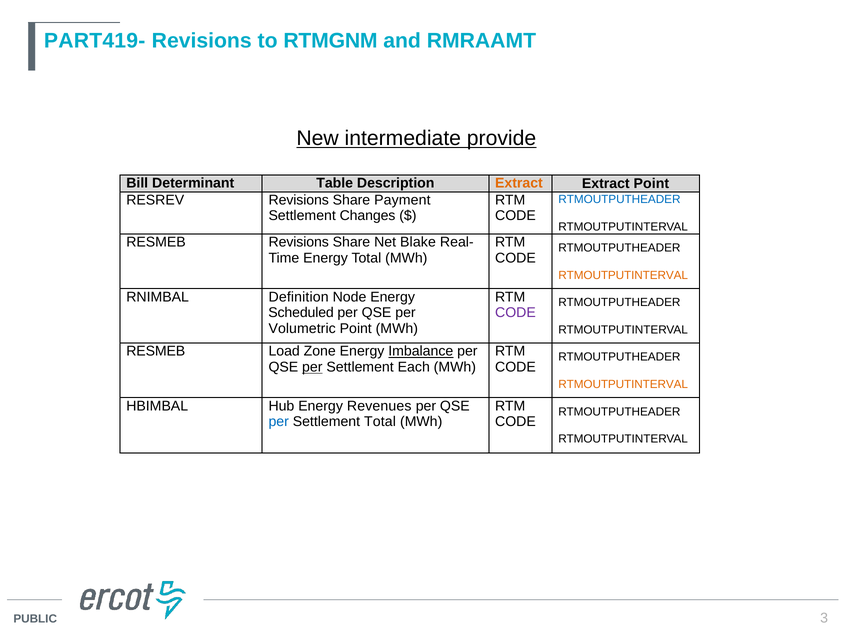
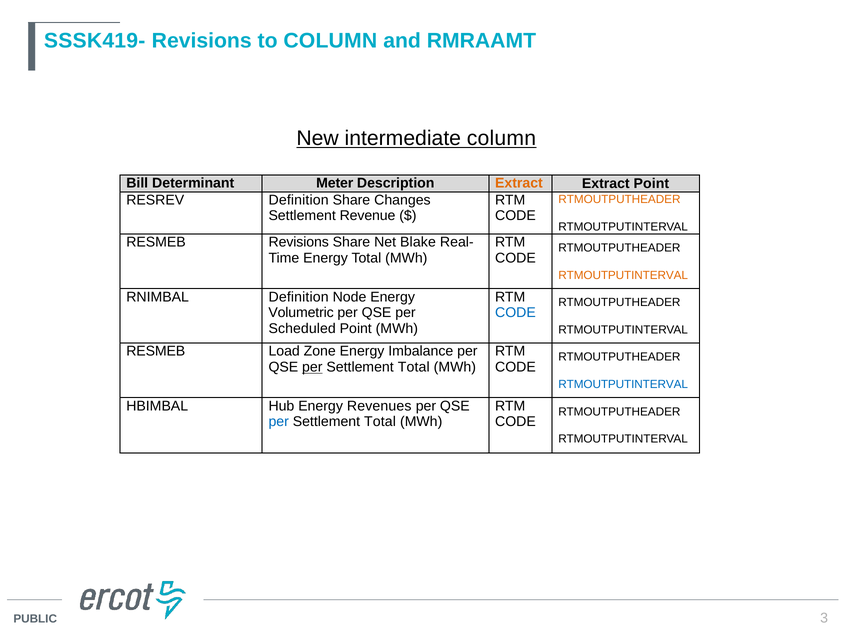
PART419-: PART419- -> SSSK419- (95, 41)
to RTMGNM: RTMGNM -> COLUMN (330, 41)
intermediate provide: provide -> column (501, 138)
Table: Table -> Meter (335, 183)
RESREV Revisions: Revisions -> Definition (299, 200)
Payment: Payment -> Changes (402, 200)
RTMOUTPUTHEADER colour: blue -> orange (619, 200)
Changes: Changes -> Revenue (368, 216)
Scheduled: Scheduled -> Volumetric (301, 313)
CODE colour: purple -> blue (515, 313)
Volumetric: Volumetric -> Scheduled (302, 329)
Imbalance underline: present -> none (421, 351)
Each: Each -> Total (414, 367)
RTMOUTPUTINTERVAL colour: orange -> blue (623, 384)
